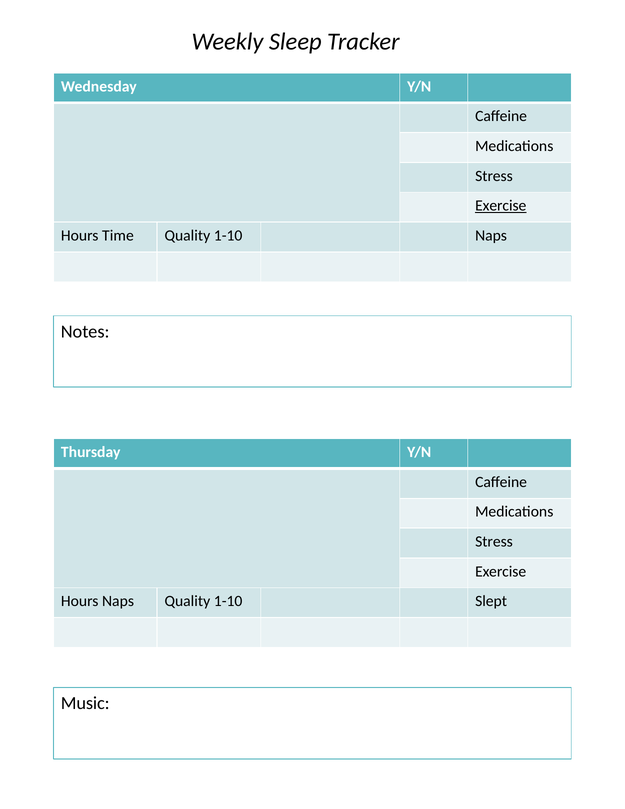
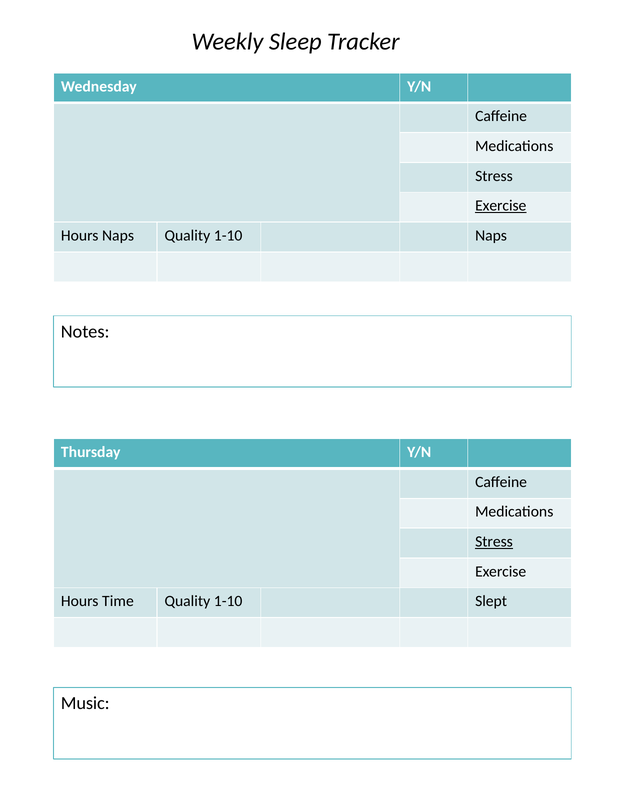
Hours Time: Time -> Naps (118, 236)
Stress underline: none -> present (494, 542)
Hours Naps: Naps -> Time (118, 601)
